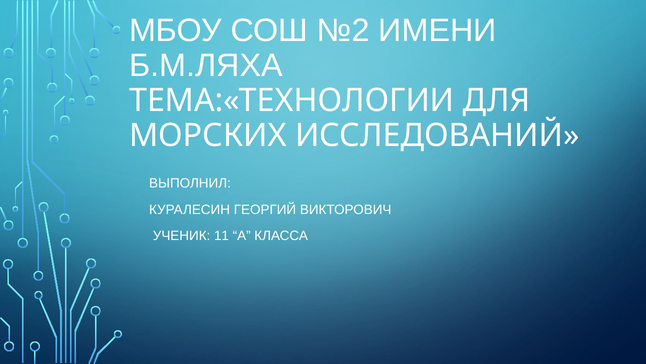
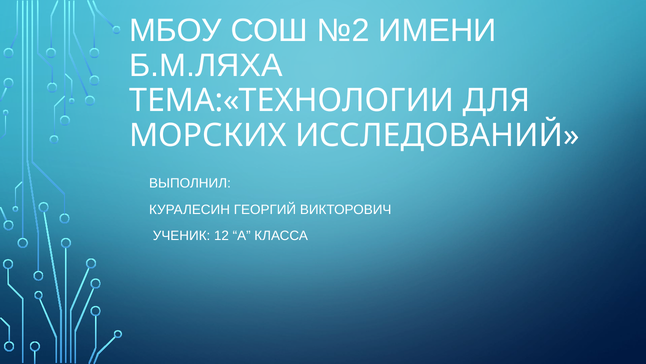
11: 11 -> 12 (221, 235)
